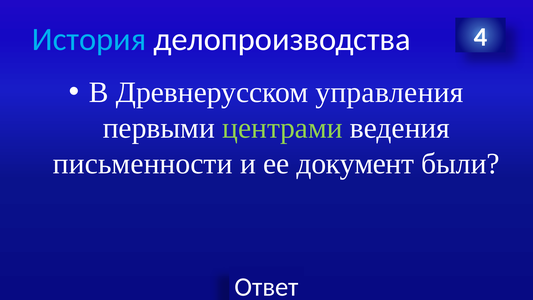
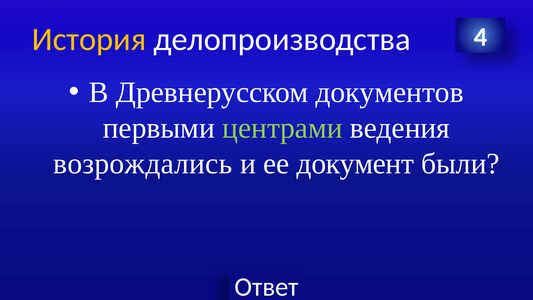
История colour: light blue -> yellow (89, 39)
управления: управления -> документов (390, 92)
письменности: письменности -> возрождались (143, 164)
